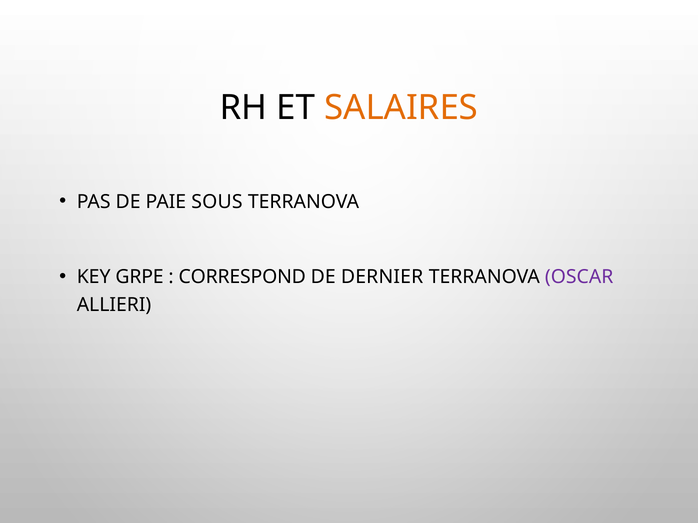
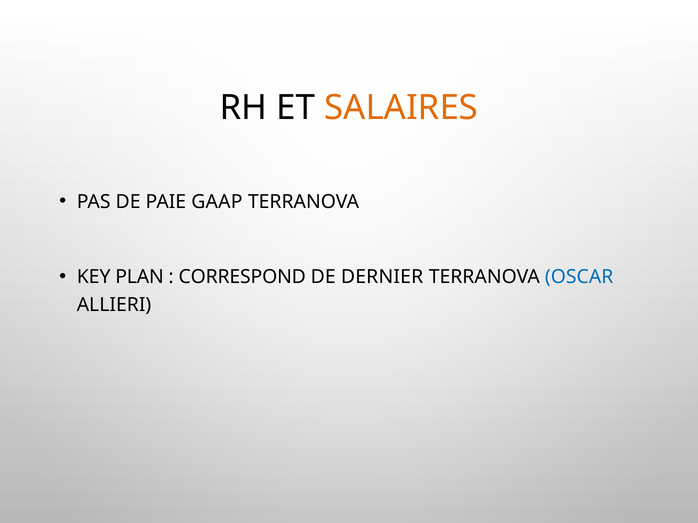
SOUS: SOUS -> GAAP (217, 202)
GRPE: GRPE -> PLAN (140, 277)
OSCAR colour: purple -> blue (579, 277)
